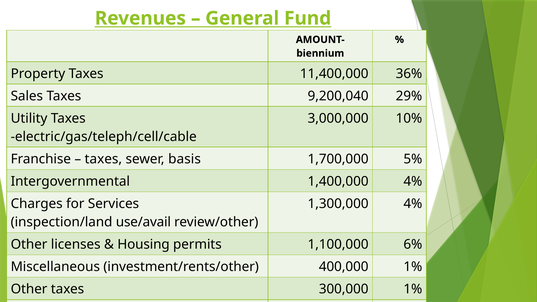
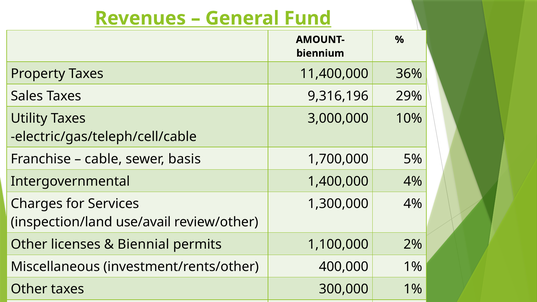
9,200,040: 9,200,040 -> 9,316,196 (338, 96)
taxes: taxes -> cable (103, 159)
Housing: Housing -> Biennial (143, 245)
6%: 6% -> 2% (413, 245)
